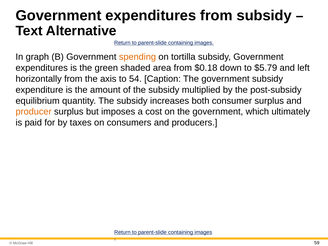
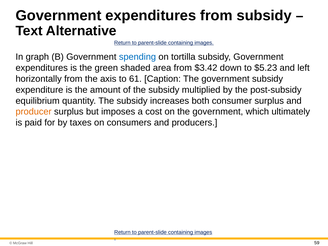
spending colour: orange -> blue (137, 57)
$0.18: $0.18 -> $3.42 (206, 68)
$5.79: $5.79 -> $5.23 (266, 68)
54: 54 -> 61 (135, 79)
